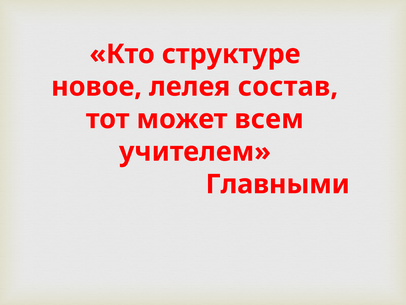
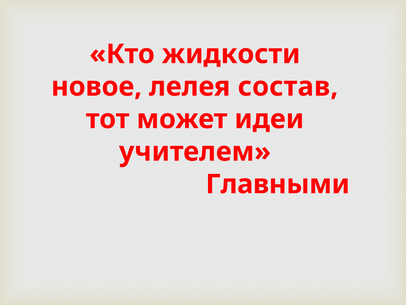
структуре: структуре -> жидкости (231, 54)
всем: всем -> идеи (269, 119)
